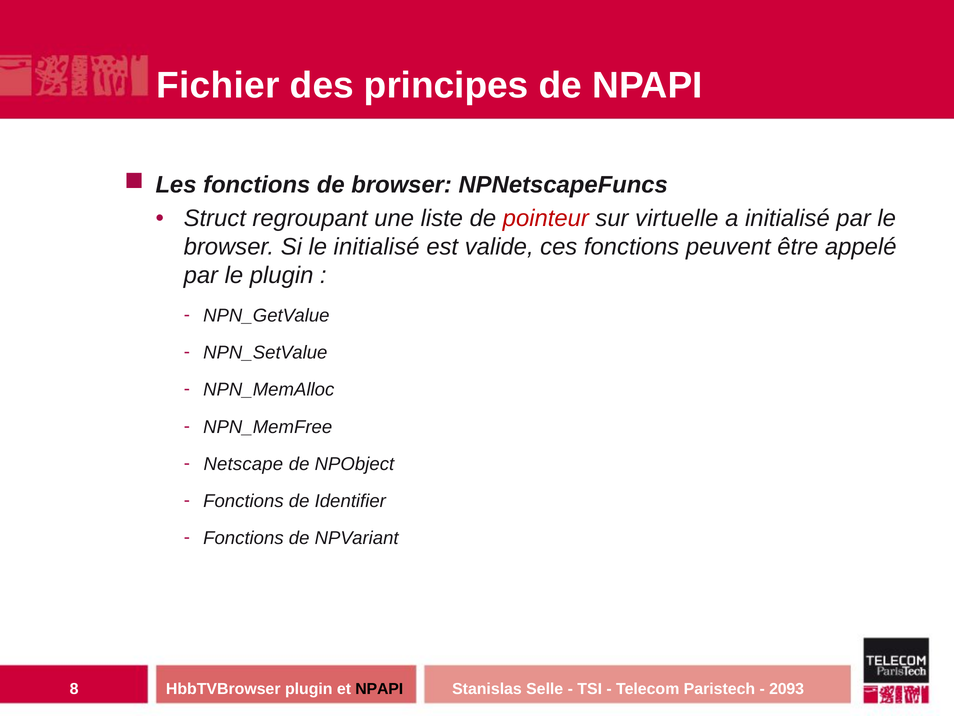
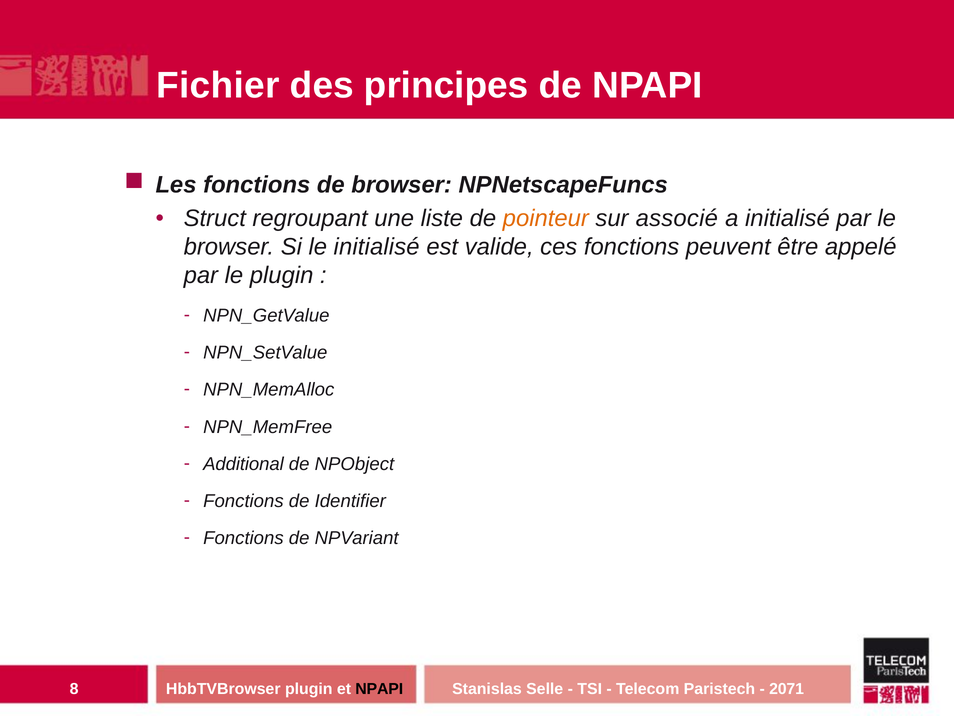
pointeur colour: red -> orange (546, 218)
virtuelle: virtuelle -> associé (677, 218)
Netscape: Netscape -> Additional (243, 464)
2093: 2093 -> 2071 (787, 689)
